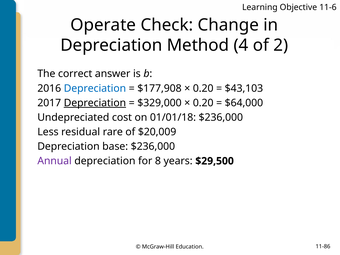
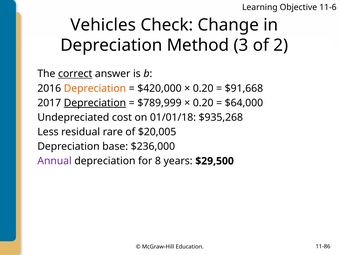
Operate: Operate -> Vehicles (103, 25)
4: 4 -> 3 (241, 45)
correct underline: none -> present (75, 74)
Depreciation colour: blue -> orange (95, 88)
$177,908: $177,908 -> $420,000 (159, 88)
$43,103: $43,103 -> $91,668 (244, 88)
$329,000: $329,000 -> $789,999 (159, 103)
01/01/18 $236,000: $236,000 -> $935,268 (221, 117)
$20,009: $20,009 -> $20,005 (157, 132)
